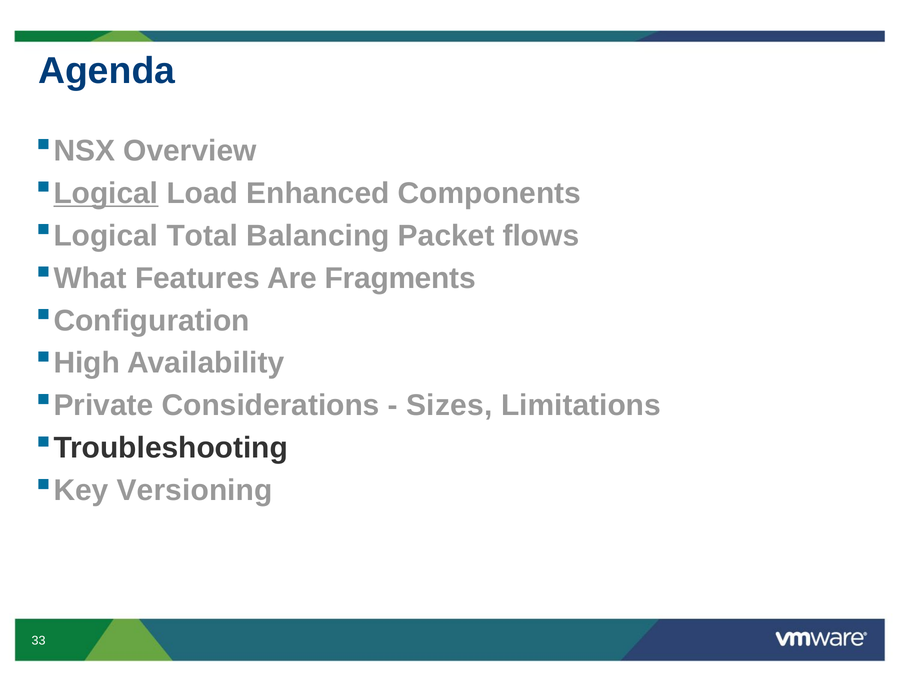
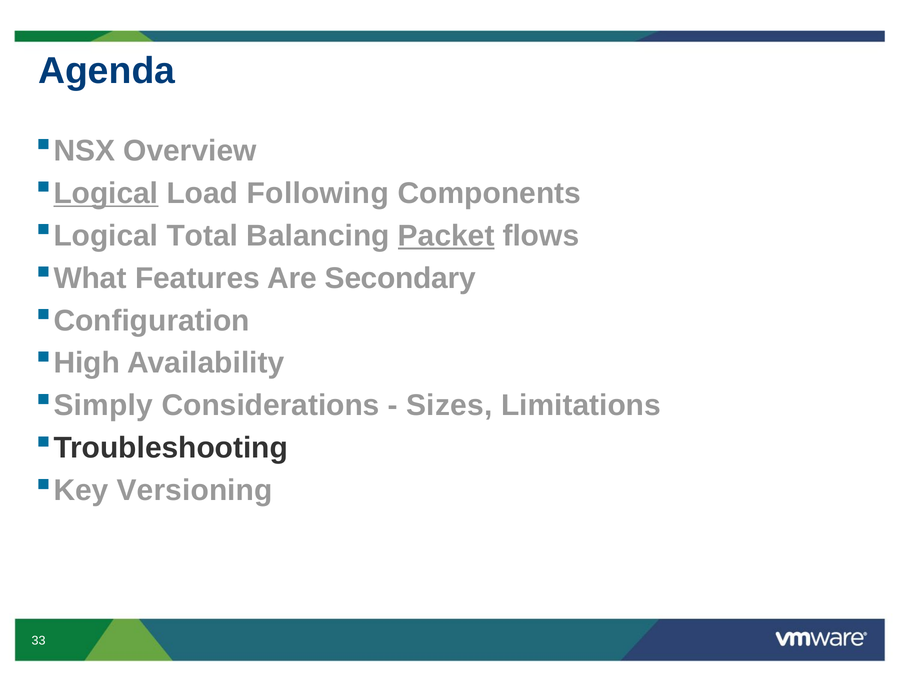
Enhanced: Enhanced -> Following (318, 193)
Packet underline: none -> present (446, 236)
Fragments: Fragments -> Secondary (400, 278)
Private: Private -> Simply (103, 406)
